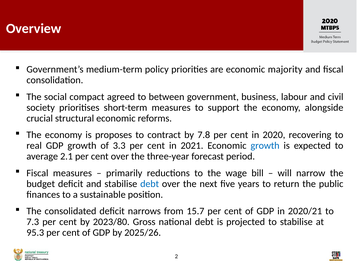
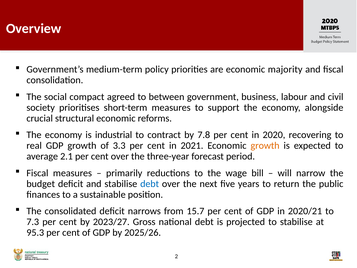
proposes: proposes -> industrial (114, 135)
growth colour: blue -> orange (265, 146)
2023/80: 2023/80 -> 2023/27 (111, 222)
